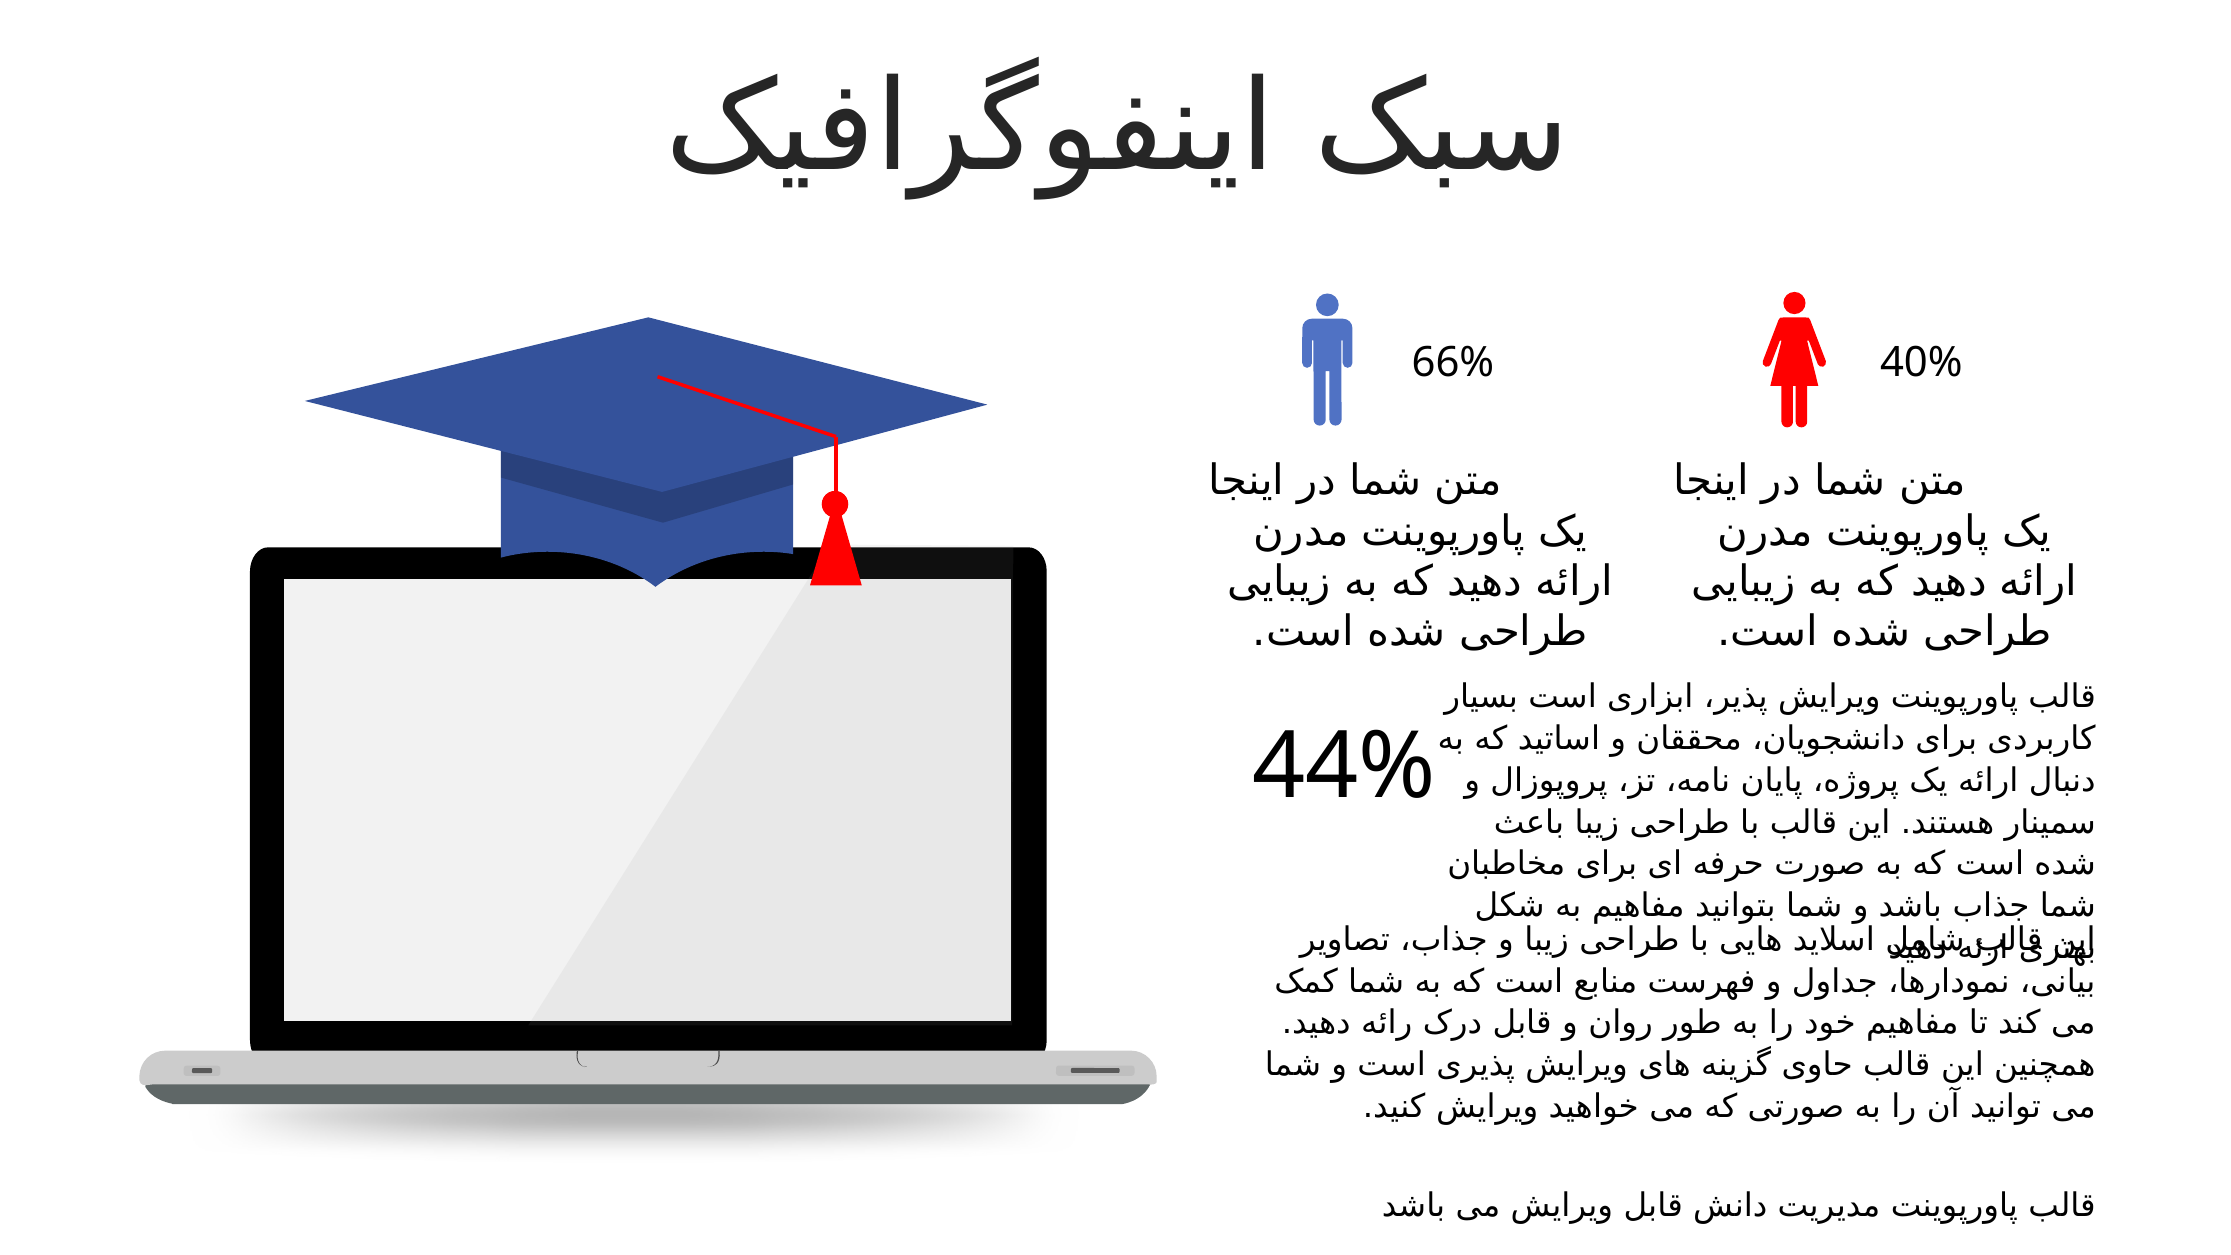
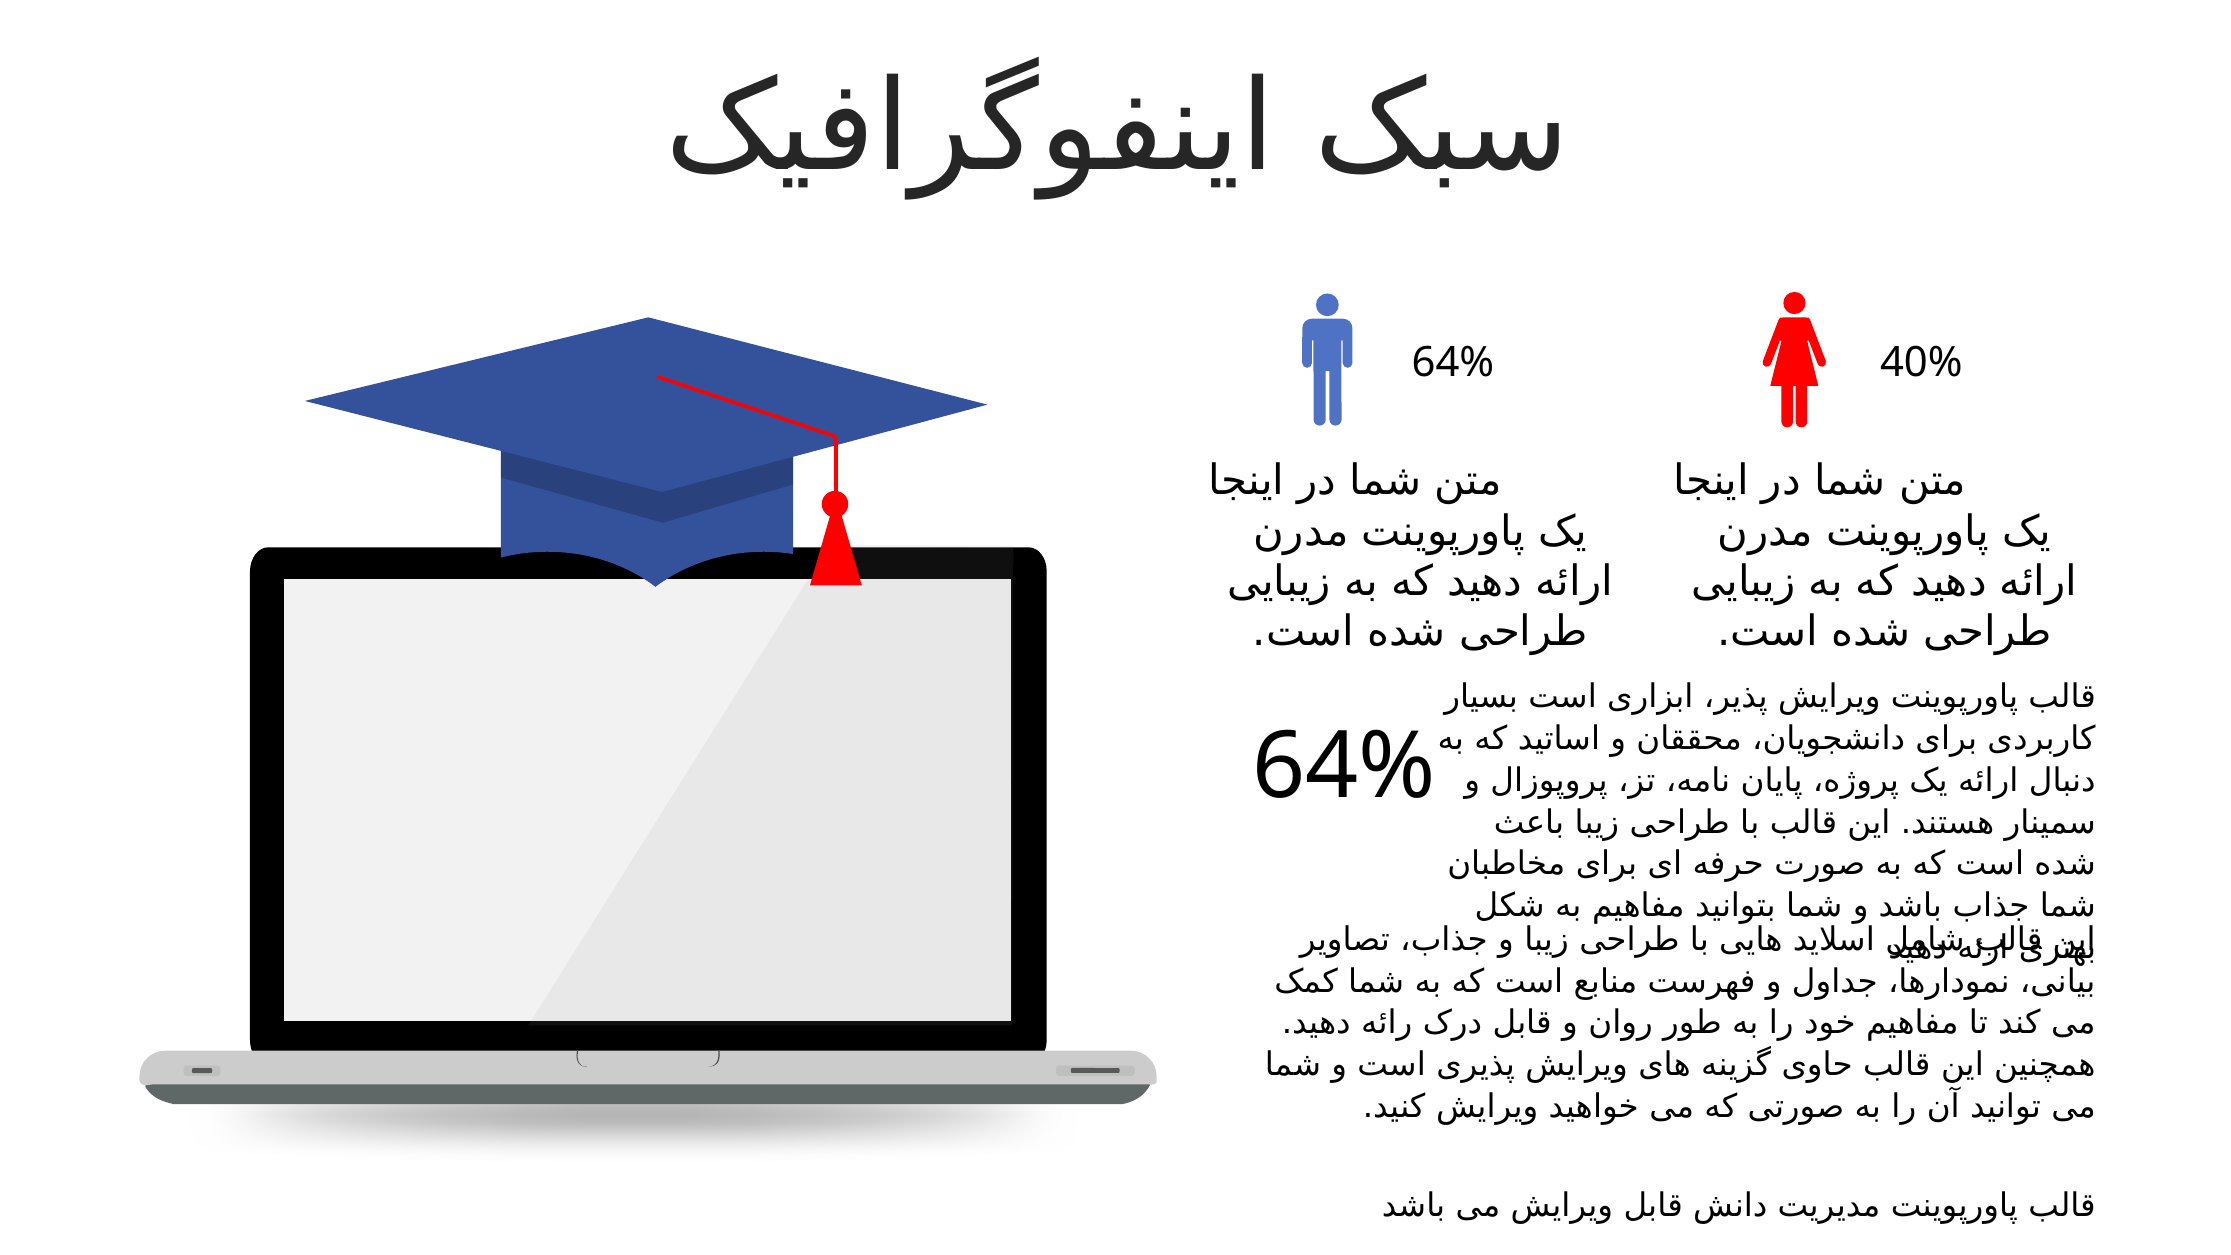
66%: 66% -> 64% (1453, 362)
44%: 44% -> 64% (1345, 767)
